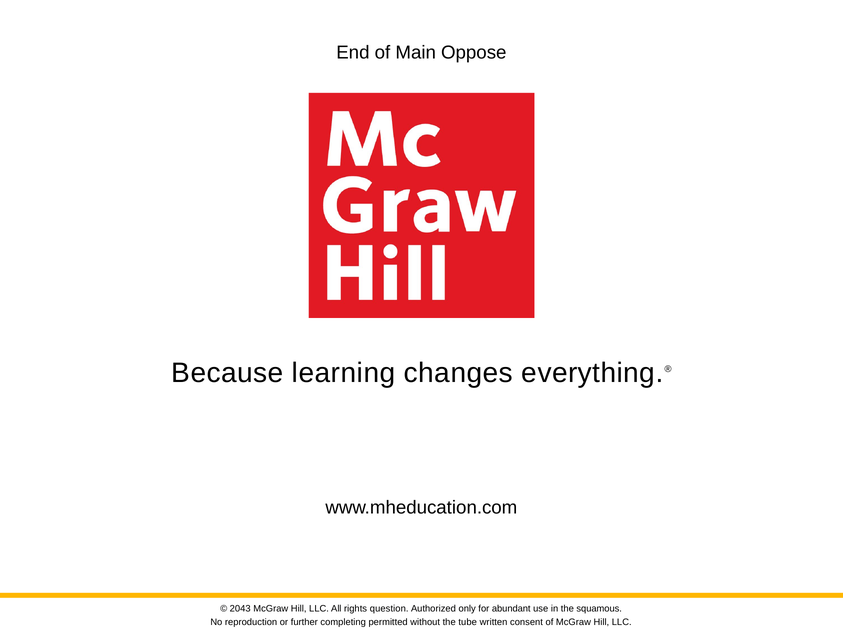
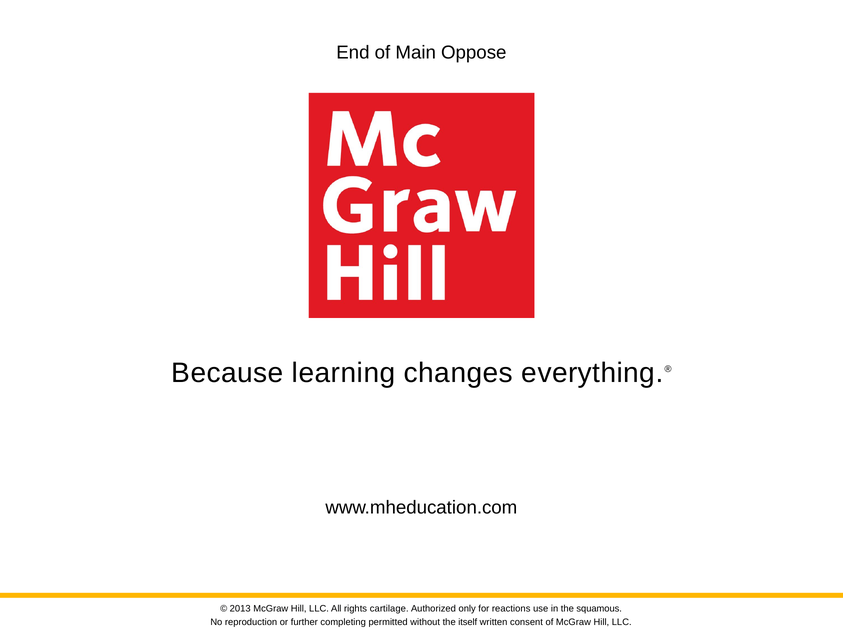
2043: 2043 -> 2013 (240, 609)
question: question -> cartilage (389, 609)
abundant: abundant -> reactions (511, 609)
tube: tube -> itself (468, 622)
